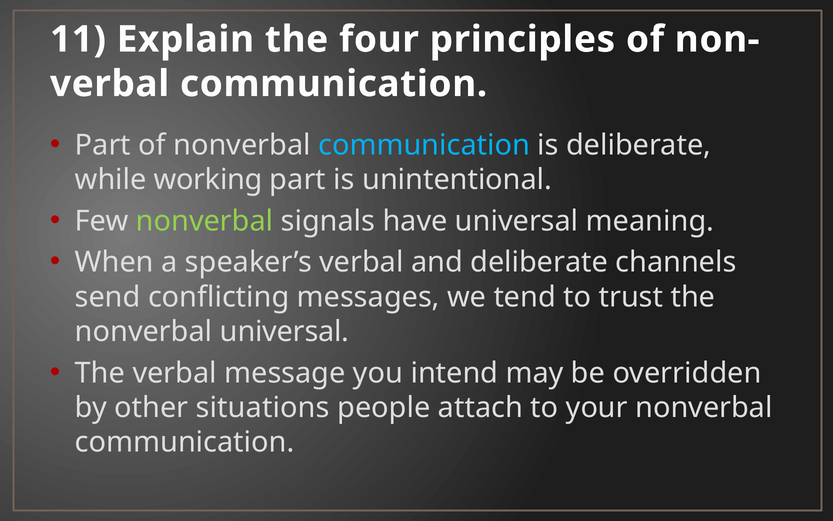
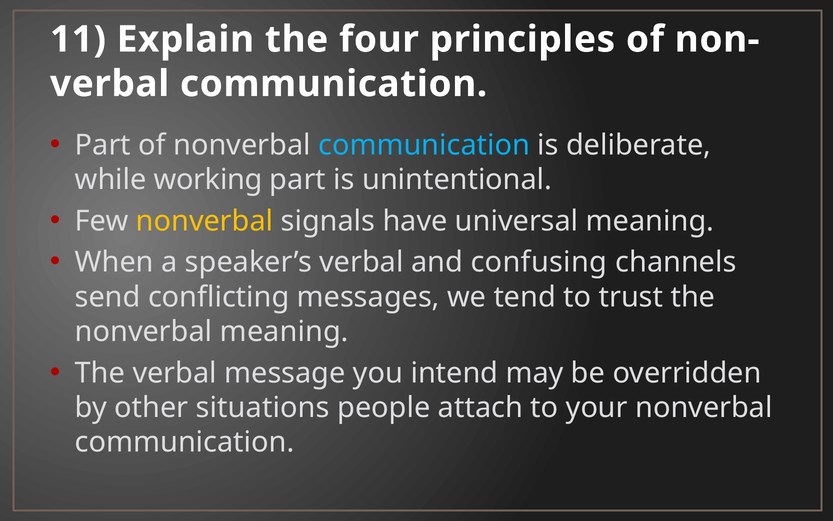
nonverbal colour: light green -> yellow (205, 221)
and deliberate: deliberate -> confusing (539, 262)
nonverbal universal: universal -> meaning (284, 331)
